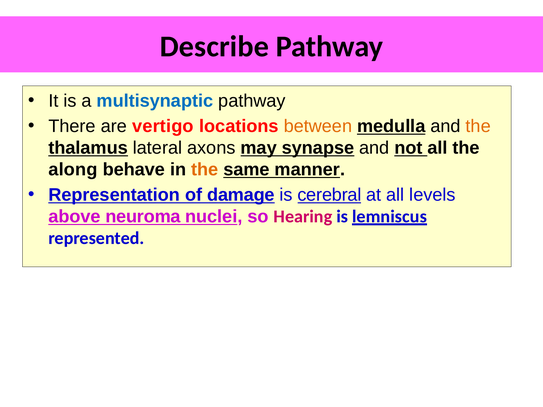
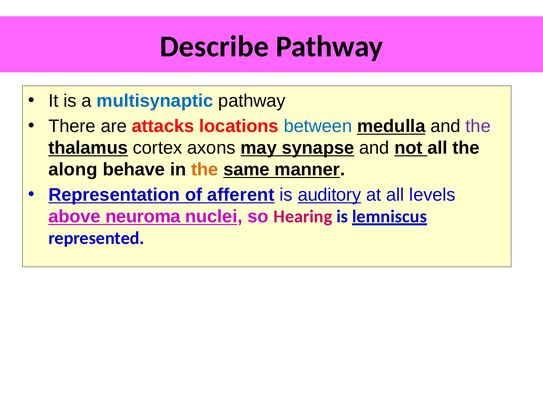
vertigo: vertigo -> attacks (163, 126)
between colour: orange -> blue (318, 126)
the colour: orange -> purple (478, 126)
lateral: lateral -> cortex (158, 148)
damage: damage -> afferent (241, 195)
cerebral: cerebral -> auditory (329, 195)
